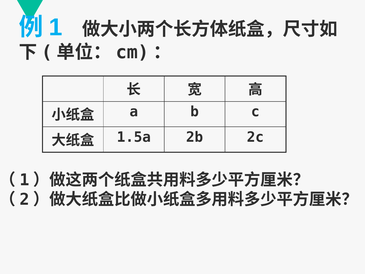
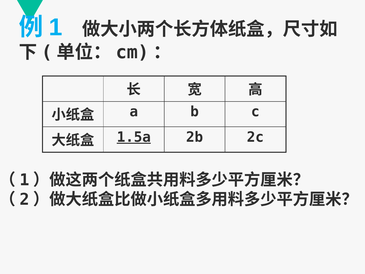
1.5a underline: none -> present (134, 137)
